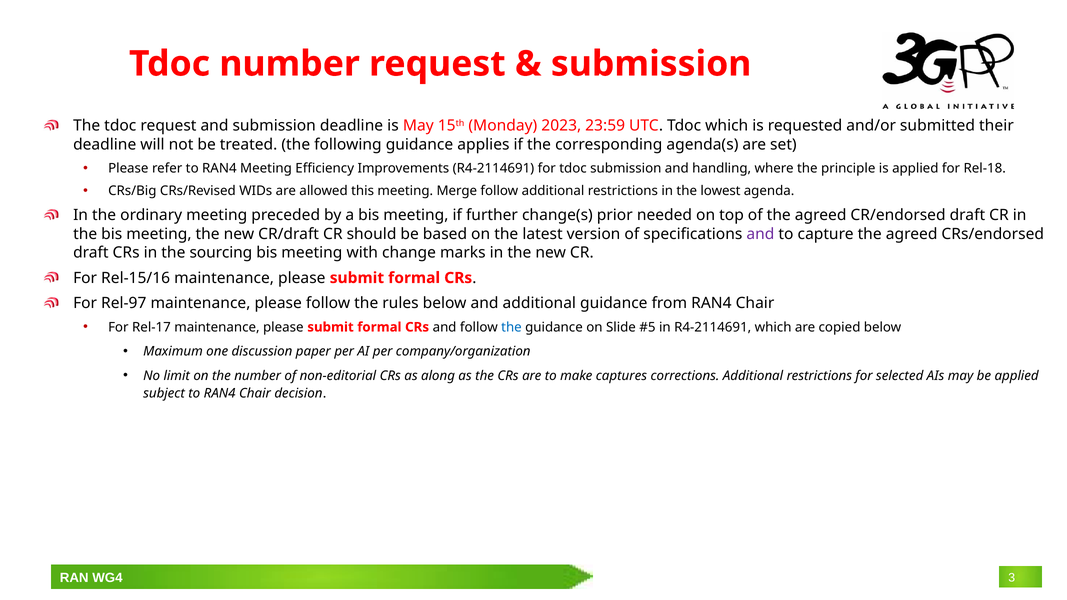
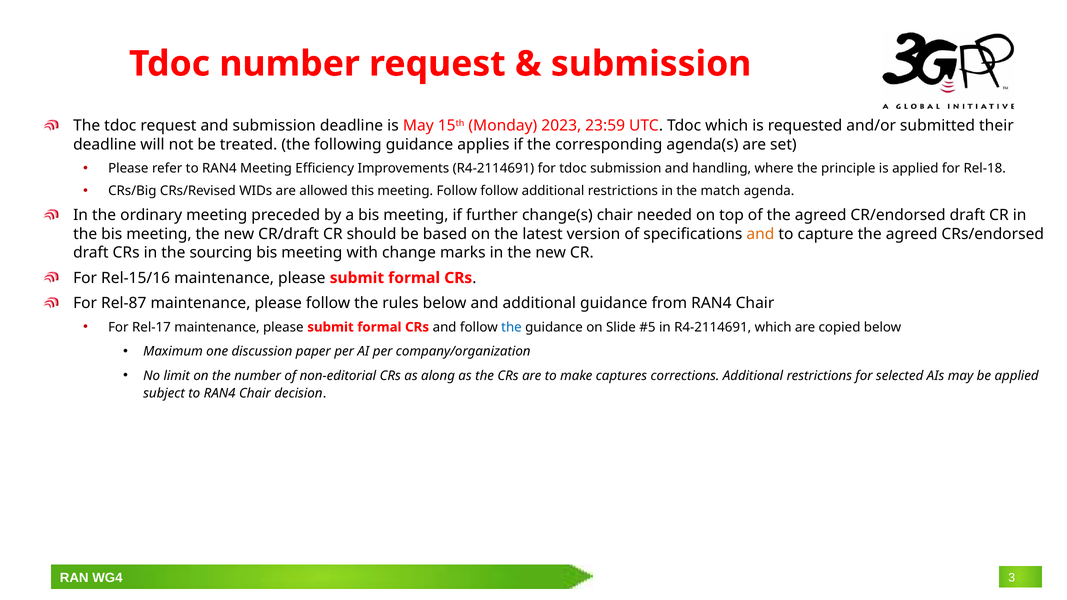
meeting Merge: Merge -> Follow (457, 191)
lowest: lowest -> match (720, 191)
change(s prior: prior -> chair (615, 215)
and colour: purple -> orange (760, 234)
Rel-97: Rel-97 -> Rel-87 (124, 303)
